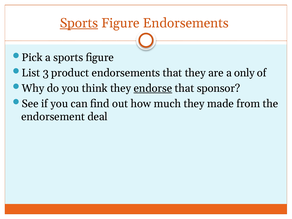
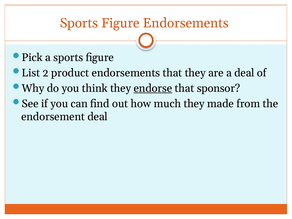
Sports underline: present -> none (79, 23)
3: 3 -> 2 (46, 73)
a only: only -> deal (244, 73)
